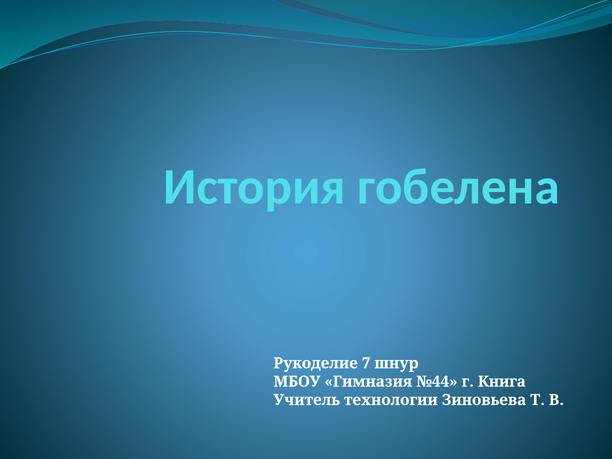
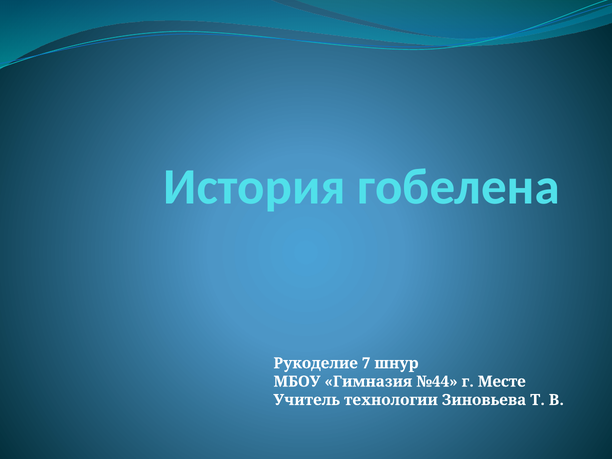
Книга: Книга -> Месте (502, 382)
